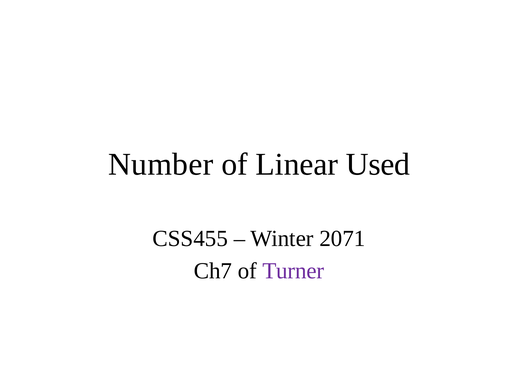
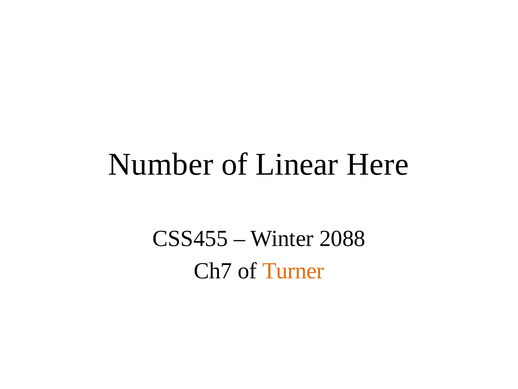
Used: Used -> Here (378, 164)
2071: 2071 -> 2088 (342, 238)
Turner colour: purple -> orange (293, 270)
